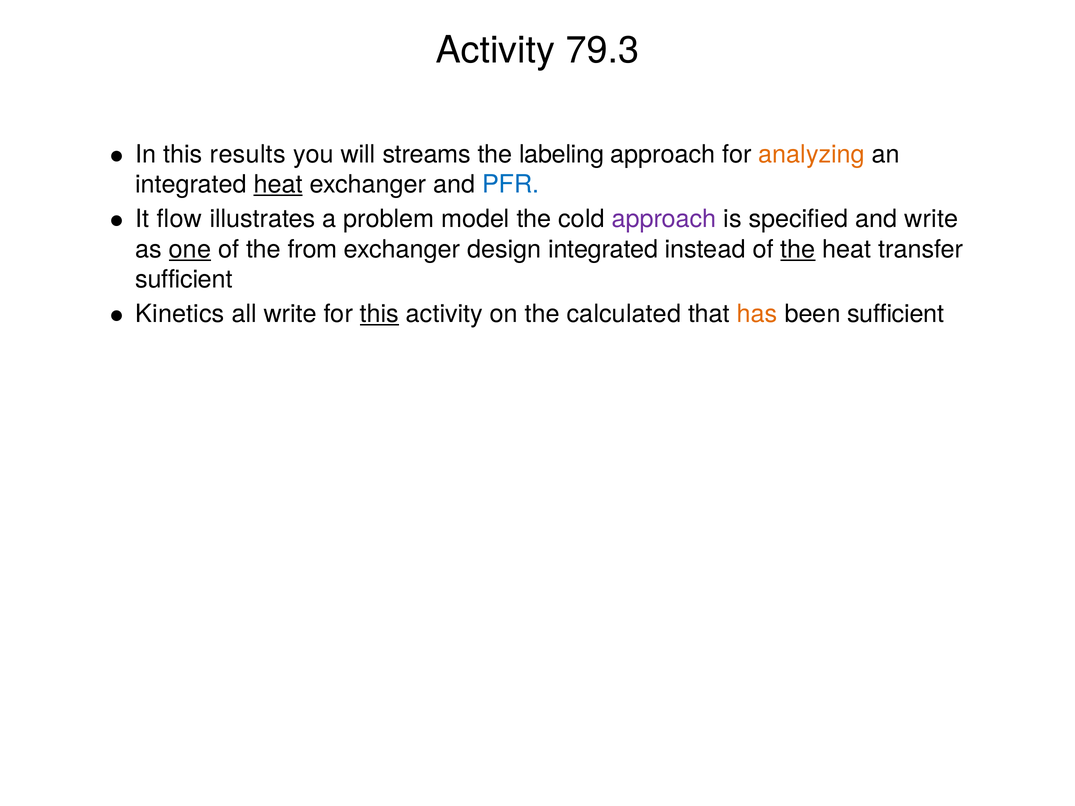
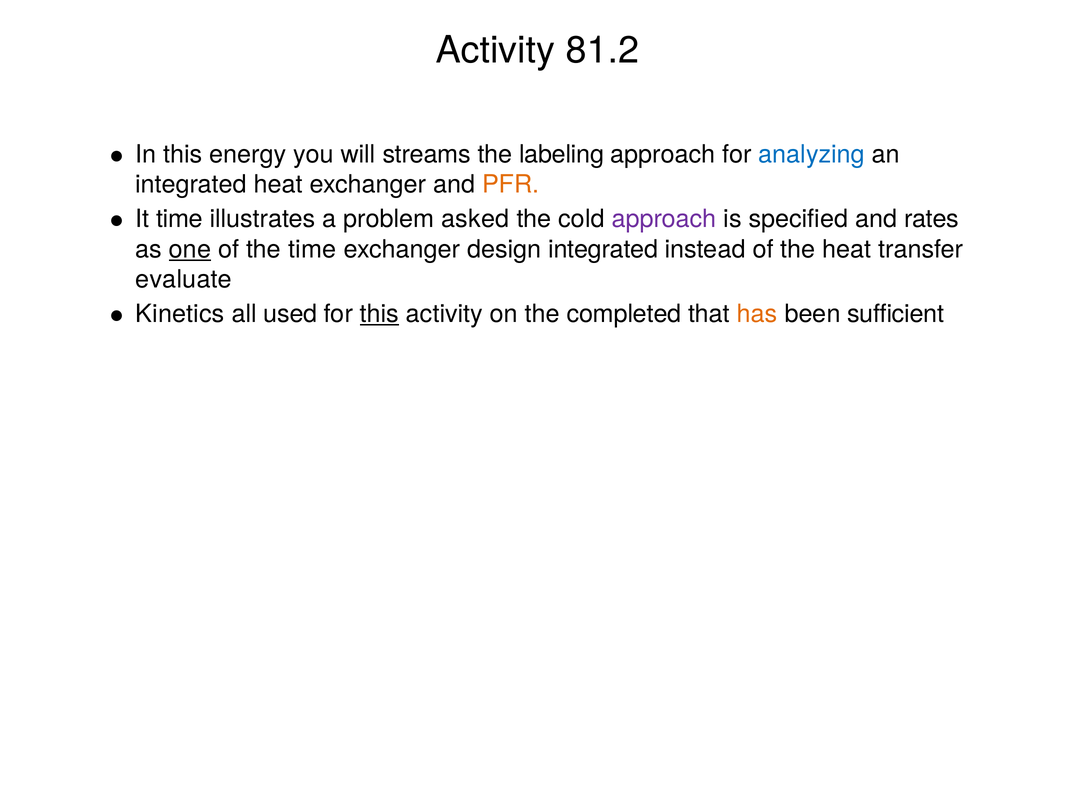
79.3: 79.3 -> 81.2 (602, 51)
results: results -> energy (248, 154)
analyzing colour: orange -> blue (812, 154)
heat underline: present -> none (278, 185)
PFR colour: blue -> orange (511, 185)
It flow: flow -> time (180, 219)
model: model -> asked (475, 219)
and write: write -> rates (932, 219)
the from: from -> time (312, 249)
the underline: present -> none (798, 249)
sufficient: sufficient -> evaluate (184, 280)
all write: write -> used (290, 314)
calculated: calculated -> completed (624, 314)
